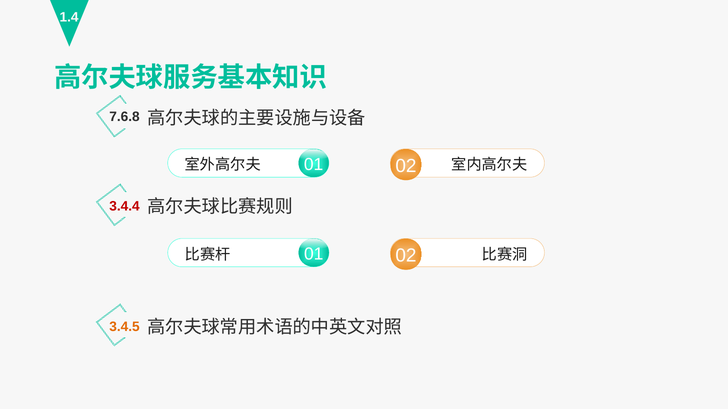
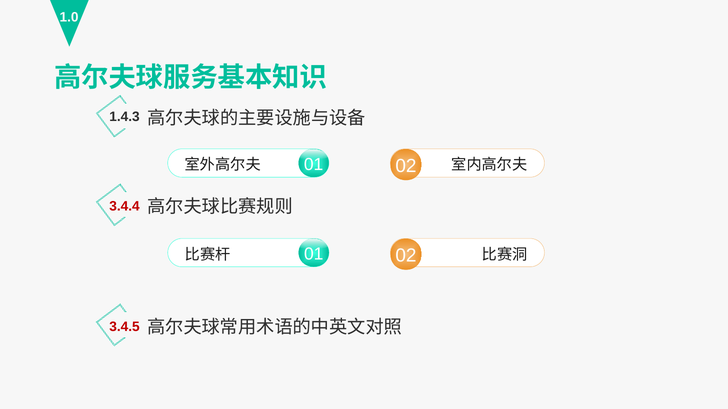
1.4: 1.4 -> 1.0 (69, 18)
7.6.8: 7.6.8 -> 1.4.3 (124, 117)
3.4.5 colour: orange -> red (124, 327)
